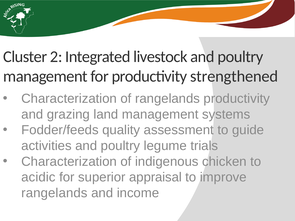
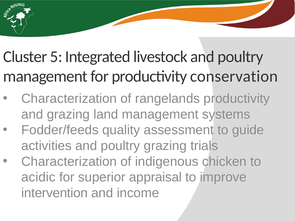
2: 2 -> 5 (56, 57)
strengthened: strengthened -> conservation (234, 76)
poultry legume: legume -> grazing (165, 146)
rangelands: rangelands -> intervention (55, 193)
